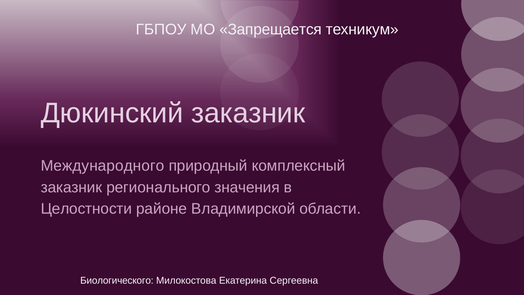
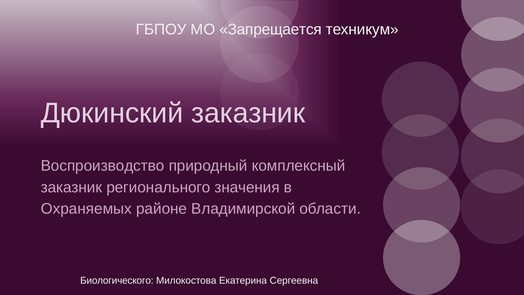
Международного: Международного -> Воспроизводство (103, 166)
Целостности: Целостности -> Охраняемых (86, 209)
